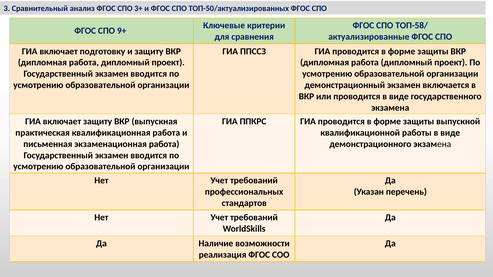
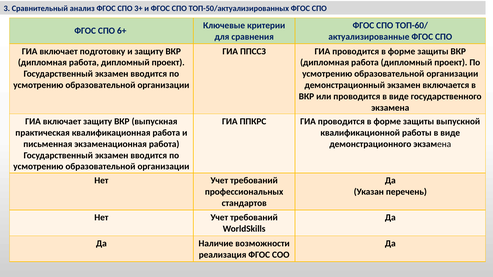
ТОП-58/: ТОП-58/ -> ТОП-60/ (412, 25)
9+: 9+ -> 6+ (122, 31)
